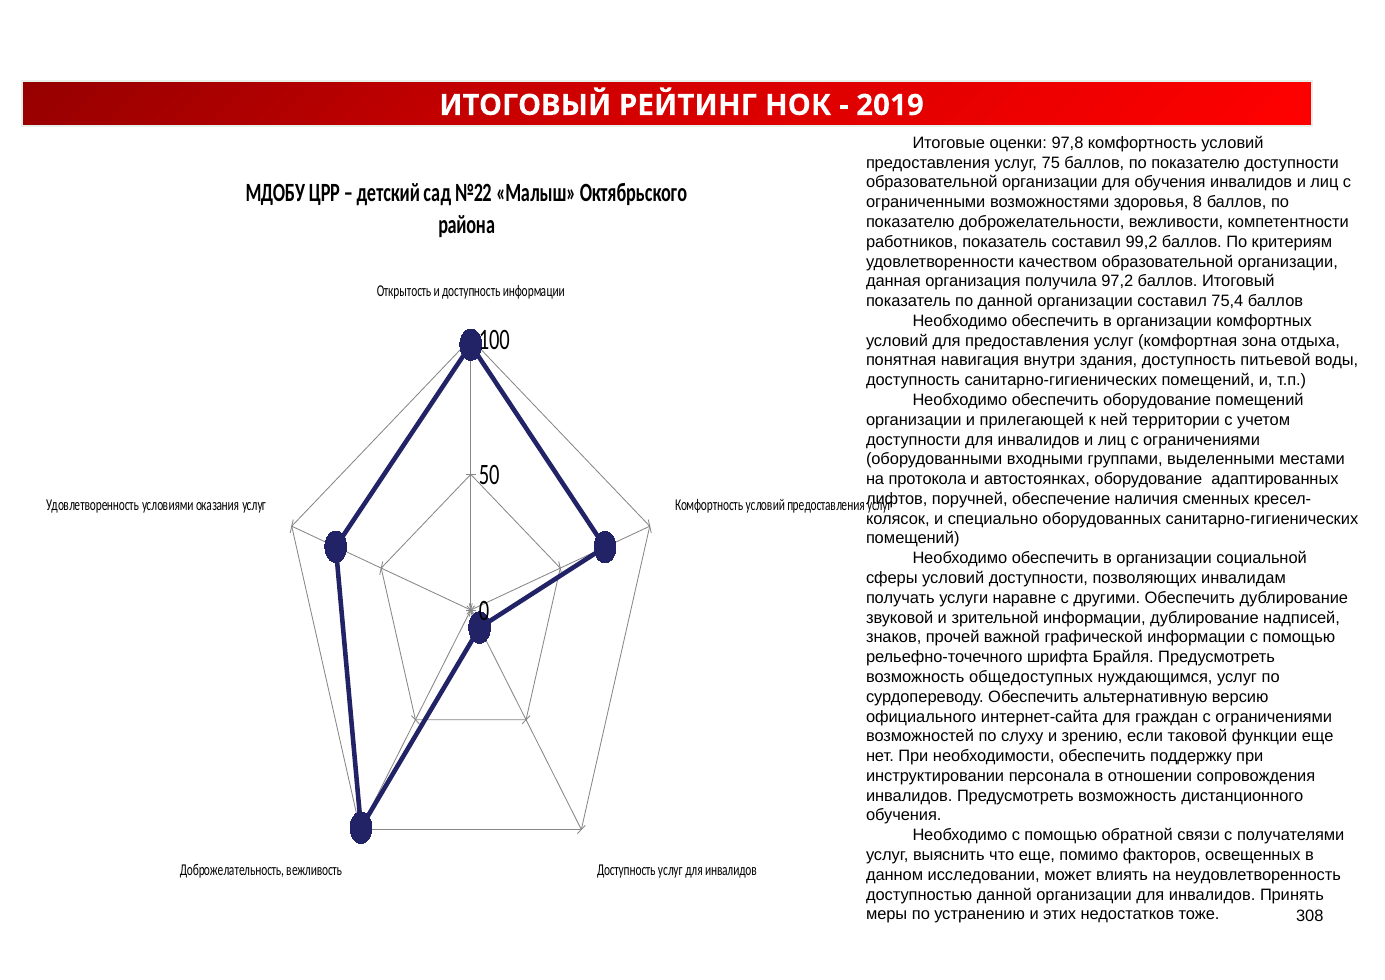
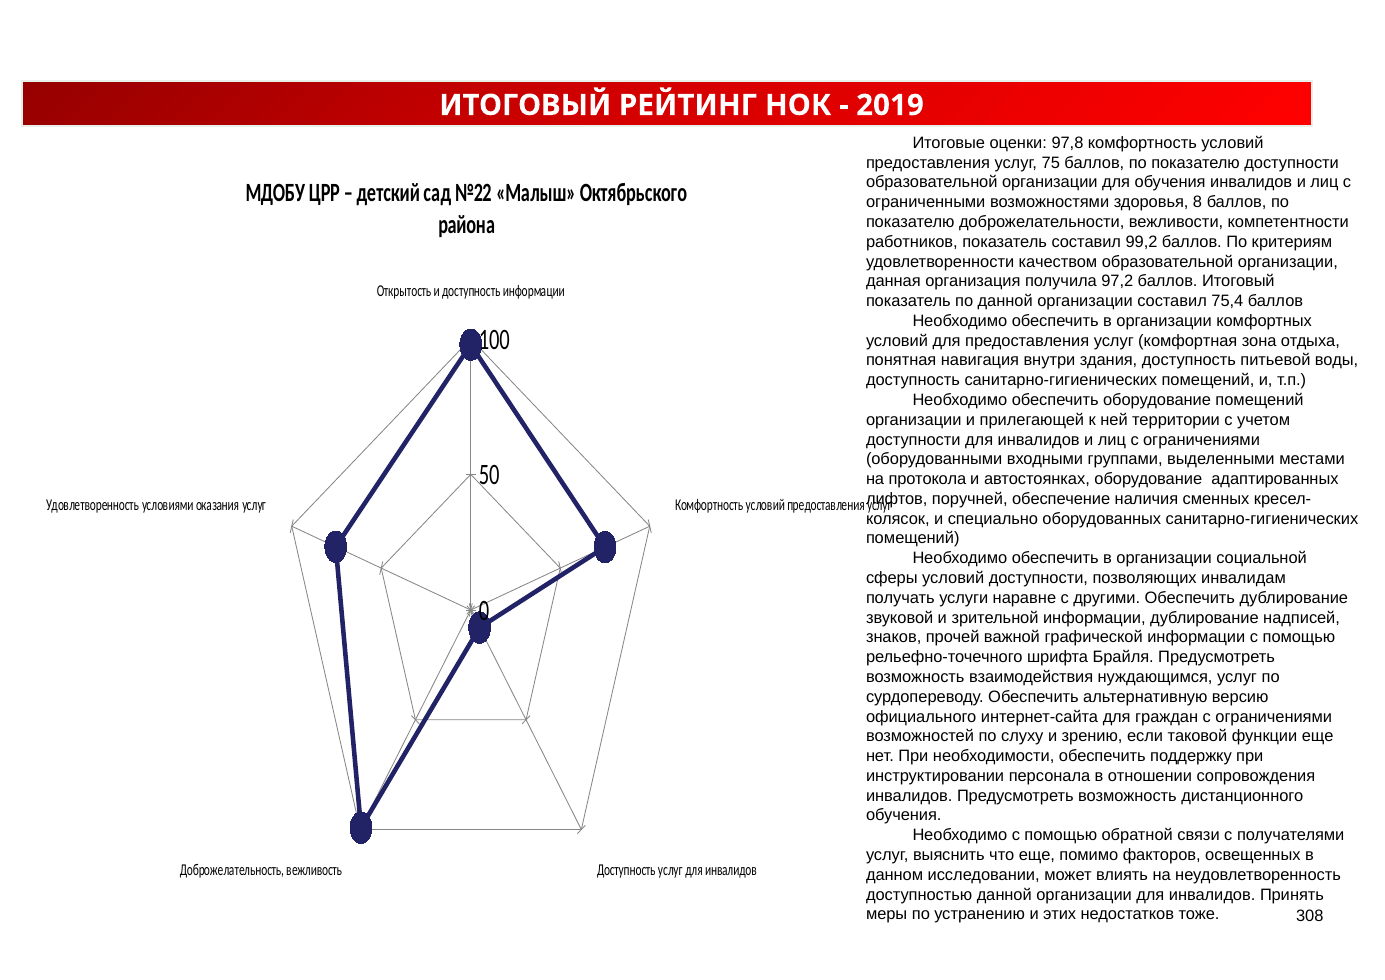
общедоступных: общедоступных -> взаимодействия (1031, 677)
